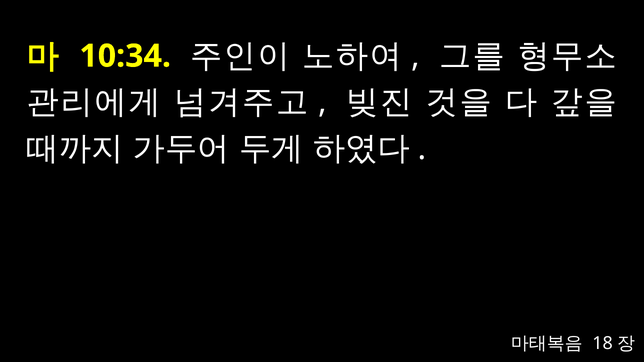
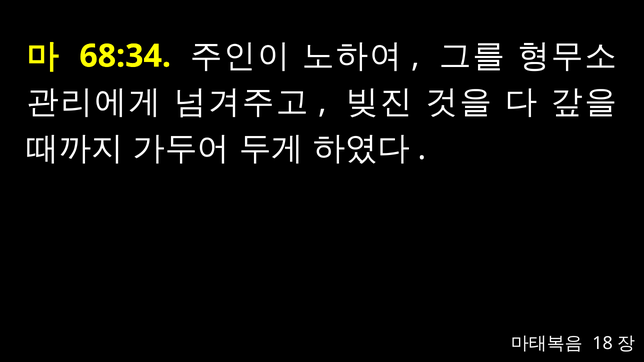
10:34: 10:34 -> 68:34 (125, 56)
